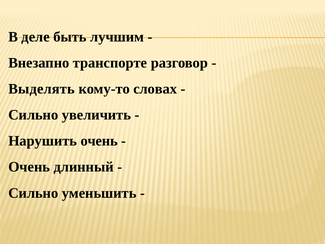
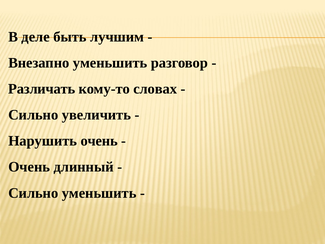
Внезапно транспорте: транспорте -> уменьшить (110, 63)
Выделять: Выделять -> Различать (42, 89)
